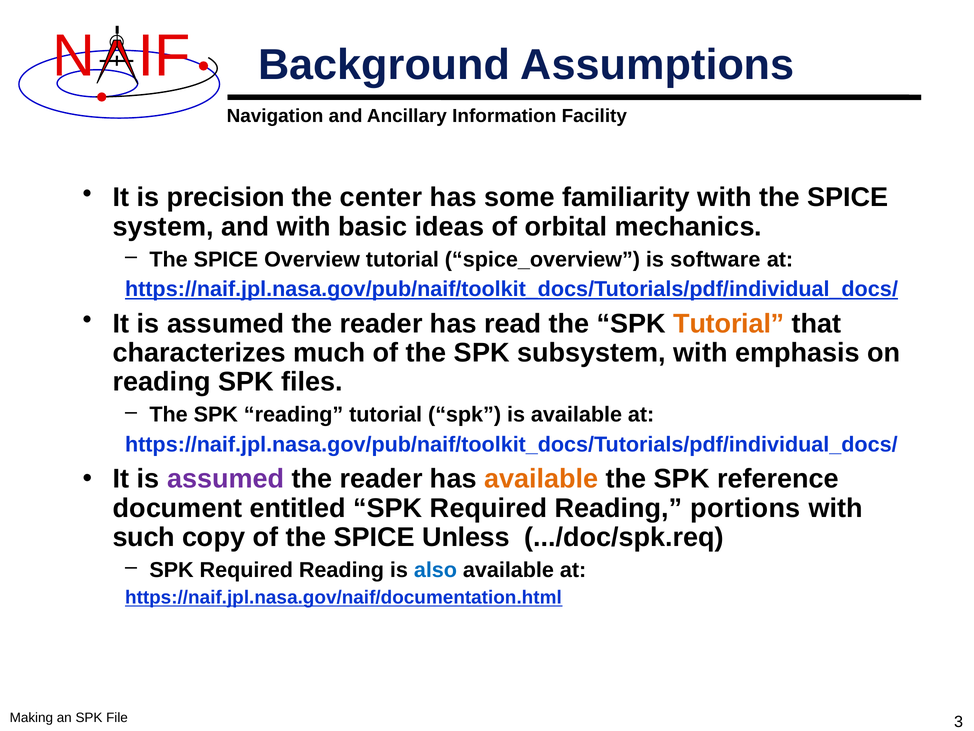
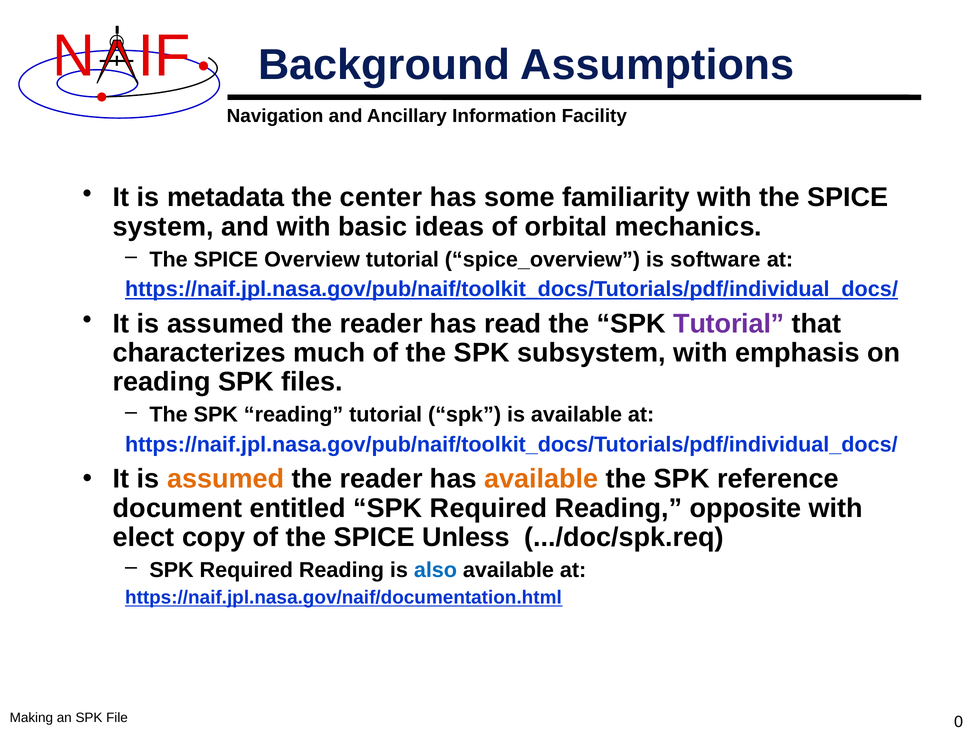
precision: precision -> metadata (226, 197)
Tutorial colour: orange -> purple (729, 324)
assumed colour: purple -> orange (226, 479)
portions: portions -> opposite (746, 508)
such: such -> elect (144, 537)
3: 3 -> 0 (959, 722)
